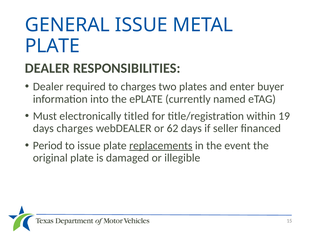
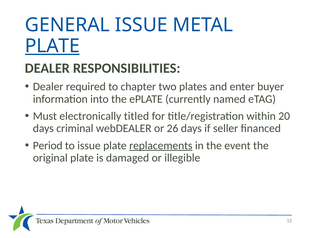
PLATE underline: none -> present (52, 46)
to charges: charges -> chapter (138, 86)
19: 19 -> 20 (284, 116)
days charges: charges -> criminal (75, 128)
62: 62 -> 26 (173, 128)
